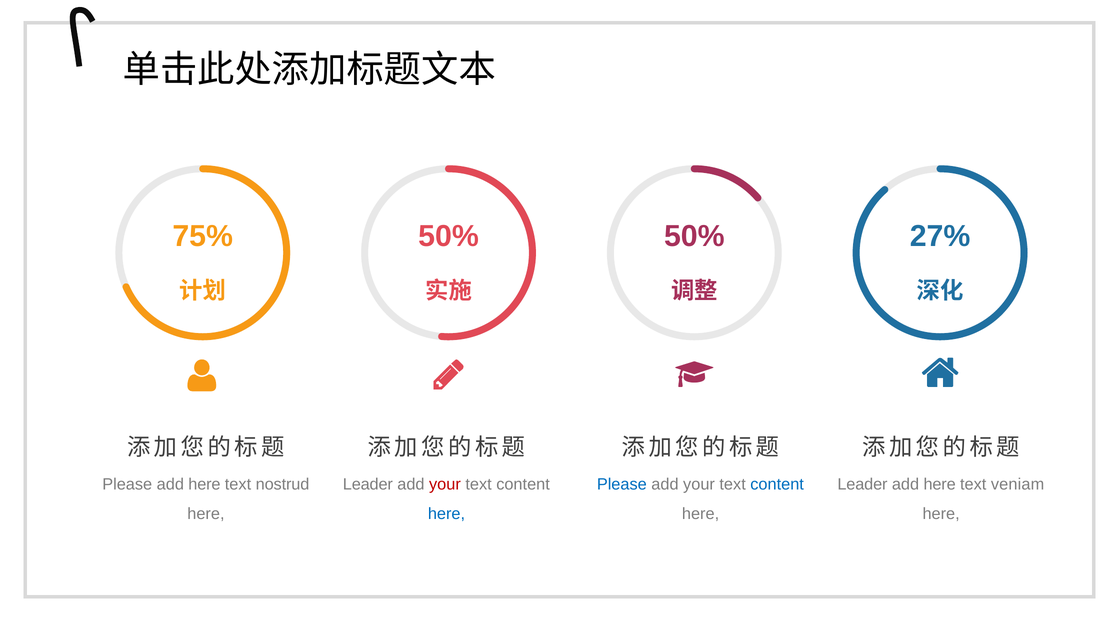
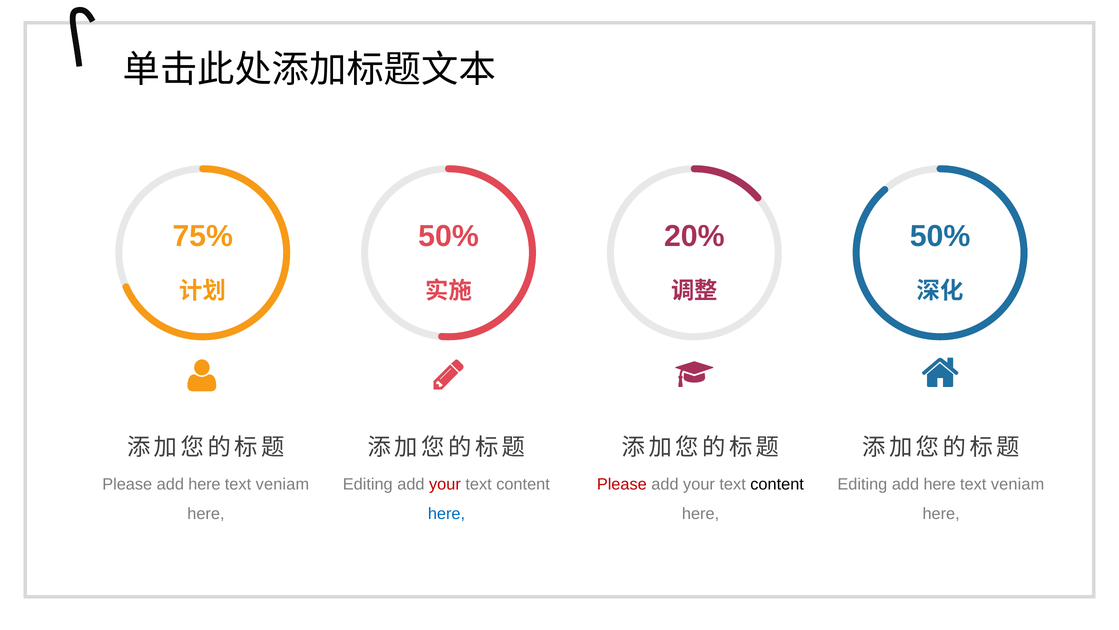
50%: 50% -> 20% (694, 236)
27%: 27% -> 50% (940, 236)
nostrud: nostrud -> veniam (282, 484)
Leader: Leader -> Editing (368, 484)
Please colour: blue -> red (622, 484)
content colour: blue -> black (777, 484)
Leader: Leader -> Editing (862, 484)
